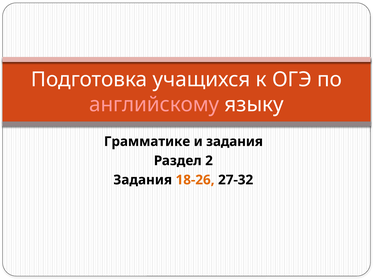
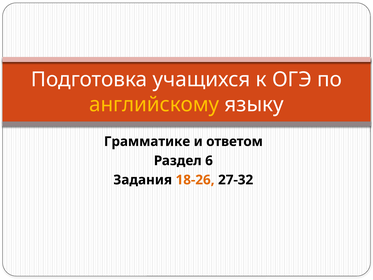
английскому colour: pink -> yellow (154, 104)
и задания: задания -> ответом (235, 141)
2: 2 -> 6 (209, 161)
